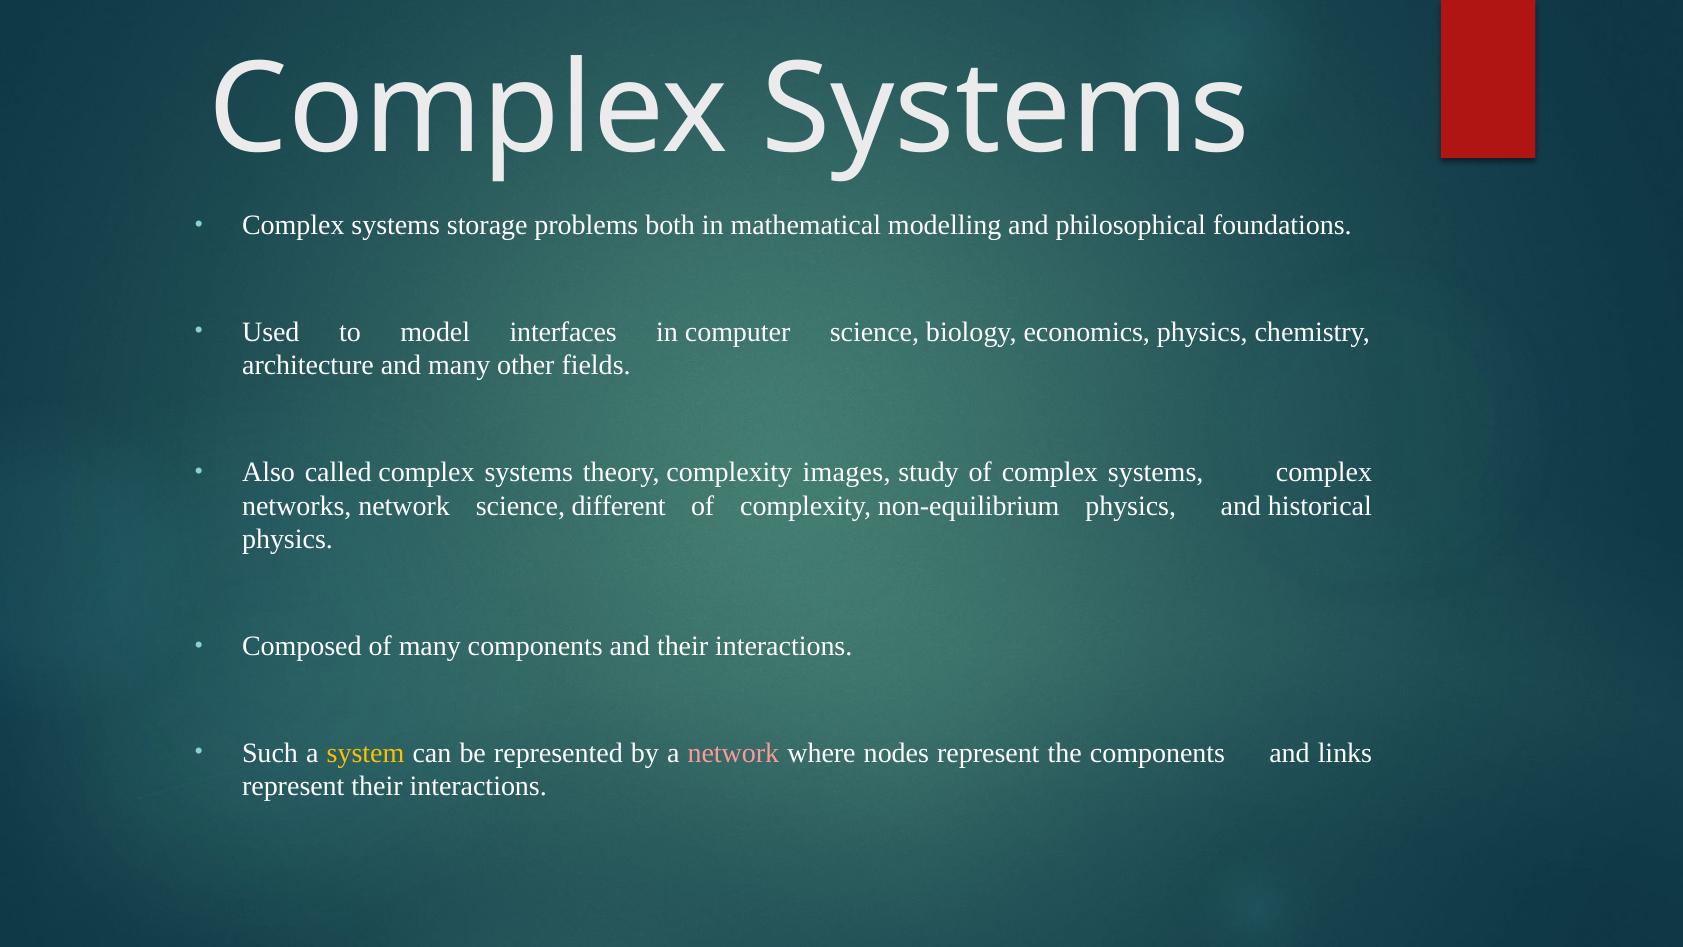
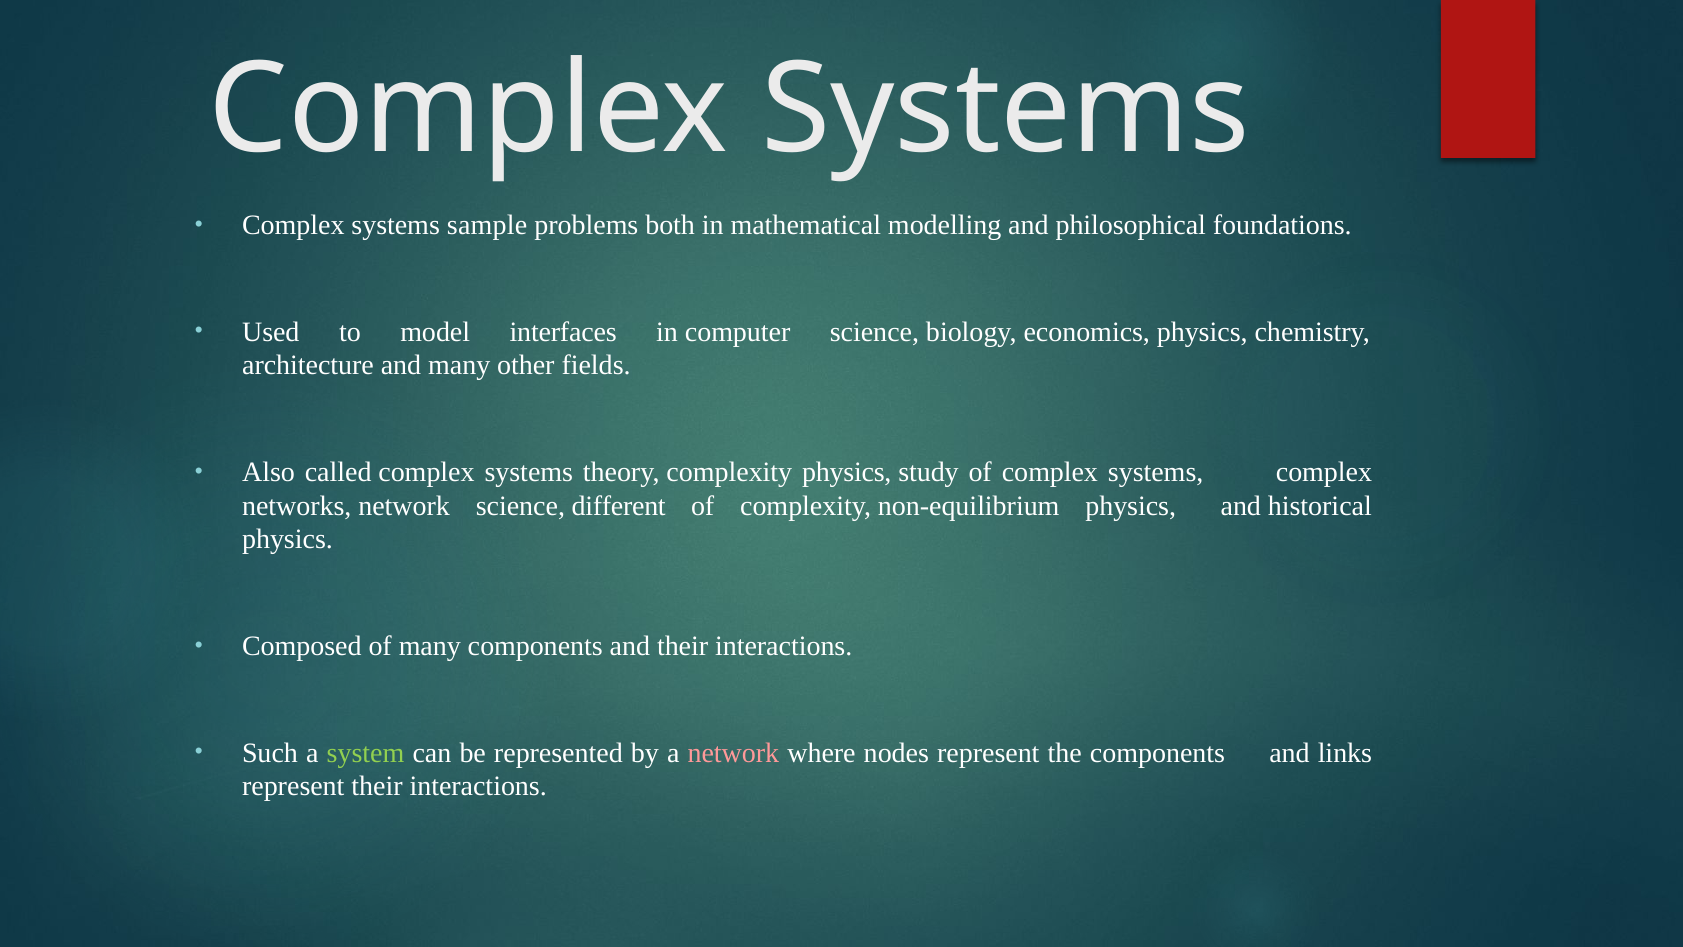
storage: storage -> sample (487, 225)
complexity images: images -> physics (847, 472)
system colour: yellow -> light green (366, 753)
